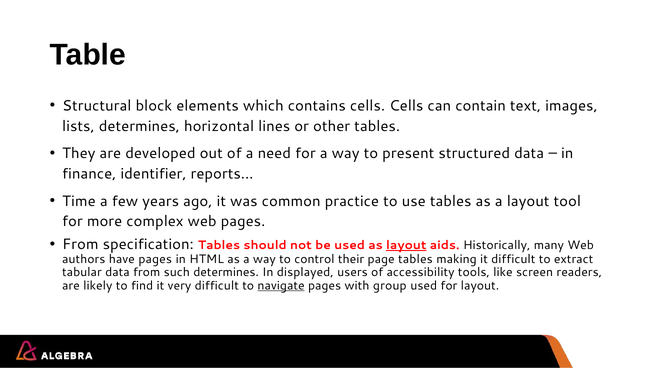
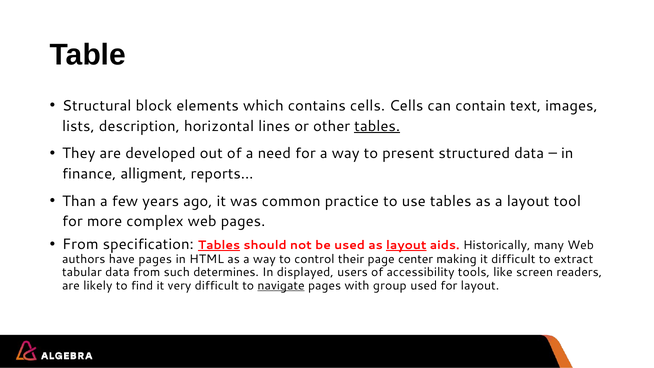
lists determines: determines -> description (139, 126)
tables underline: none -> present (377, 126)
identifier: identifier -> alligment (154, 174)
Time: Time -> Than (79, 201)
Tables underline: none -> present (219, 245)
page tables: tables -> center (416, 259)
